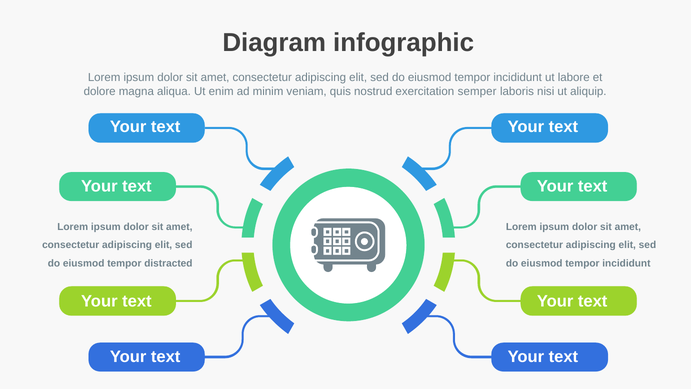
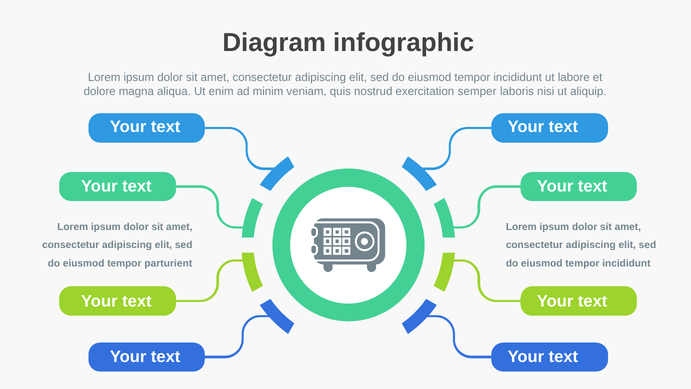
distracted: distracted -> parturient (168, 263)
